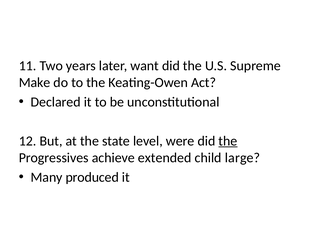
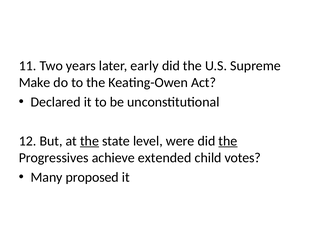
want: want -> early (145, 66)
the underline: none -> present (89, 141)
large: large -> votes (243, 158)
produced: produced -> proposed (92, 177)
